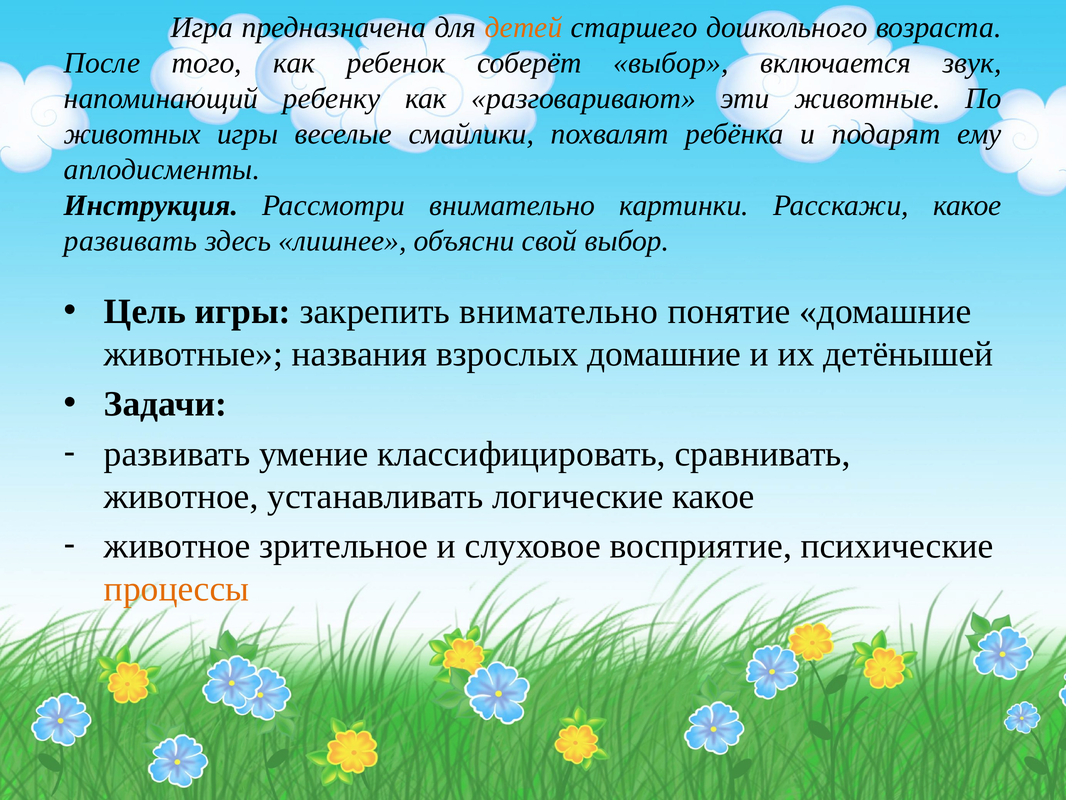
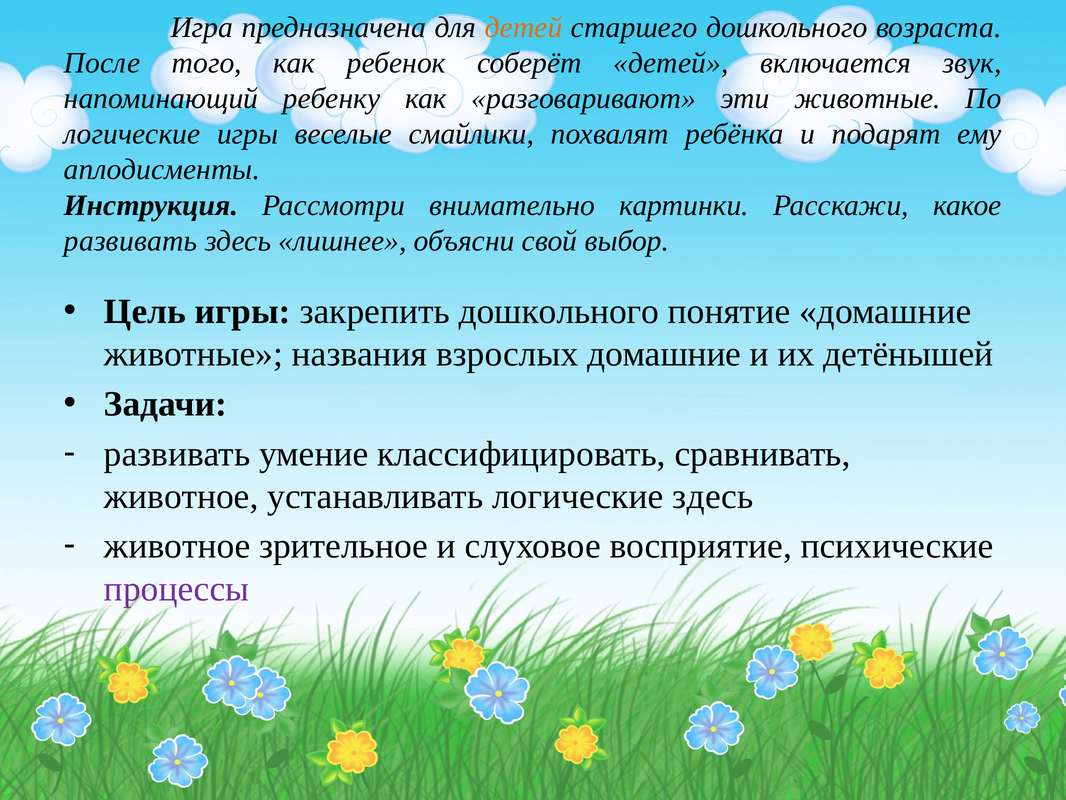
соберёт выбор: выбор -> детей (671, 63)
животных: животных -> логические (132, 134)
закрепить внимательно: внимательно -> дошкольного (559, 311)
логические какое: какое -> здесь (713, 496)
процессы colour: orange -> purple (177, 589)
